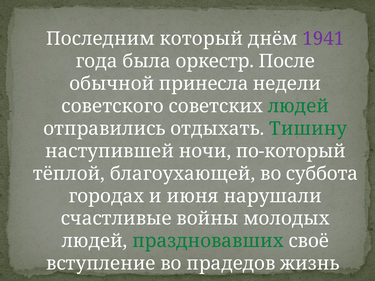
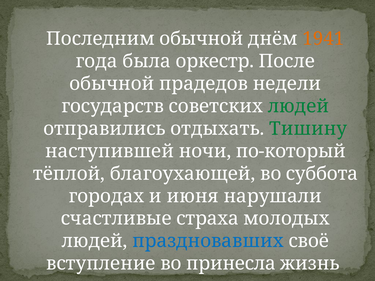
Последним который: который -> обычной (201, 39)
1941 colour: purple -> orange (323, 39)
принесла: принесла -> прадедов (204, 84)
советского: советского -> государств (113, 106)
войны: войны -> страха (208, 219)
праздновавших colour: green -> blue (208, 241)
прадедов: прадедов -> принесла (231, 264)
